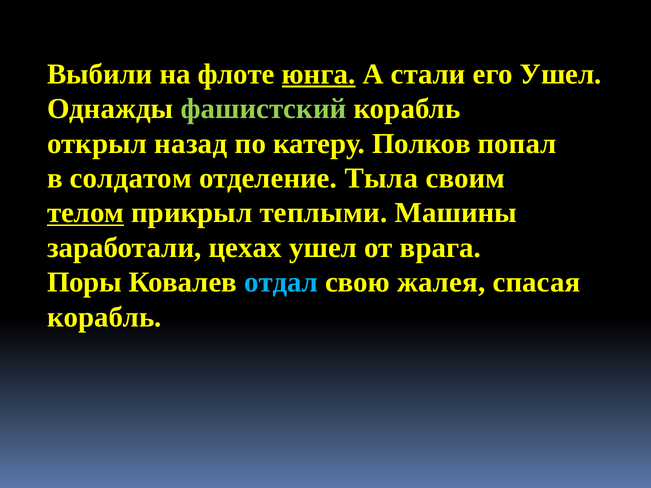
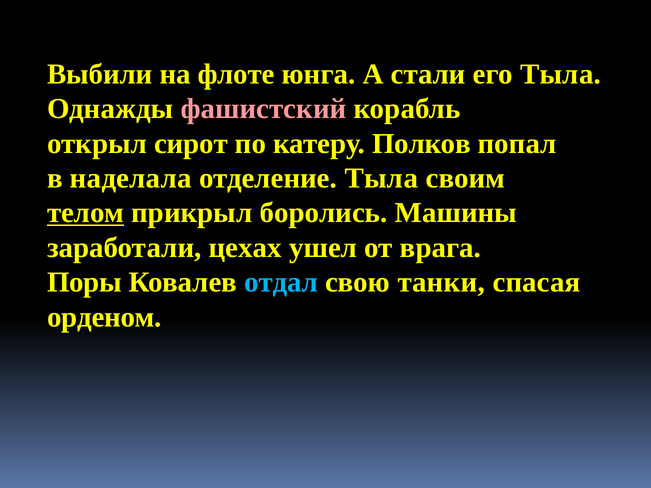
юнга underline: present -> none (319, 74)
его Ушел: Ушел -> Тыла (561, 74)
фашистский colour: light green -> pink (263, 109)
назад: назад -> сирот (191, 144)
солдатом: солдатом -> наделала (131, 178)
теплыми: теплыми -> боролись (324, 213)
жалея: жалея -> танки (441, 282)
корабль: корабль -> орденом (104, 317)
